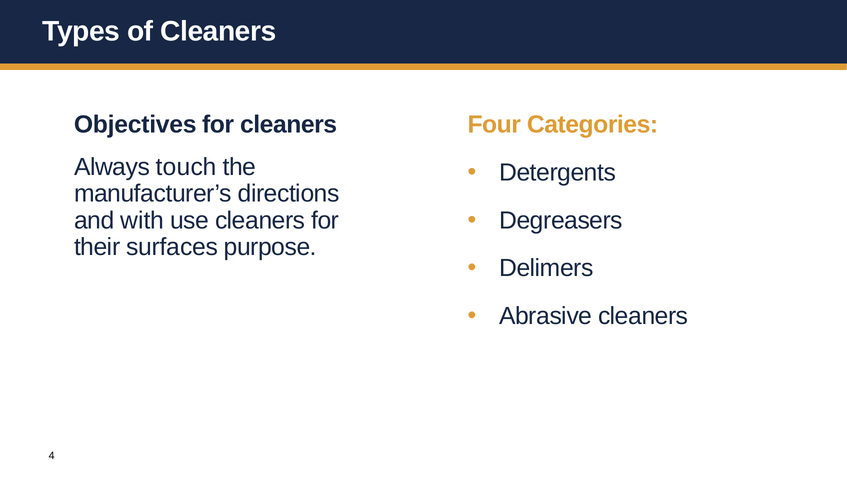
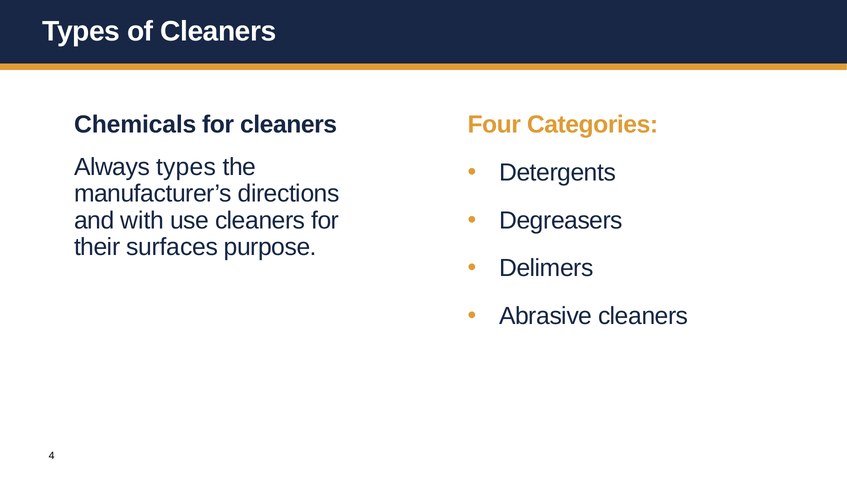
Objectives: Objectives -> Chemicals (135, 124)
Always touch: touch -> types (186, 167)
